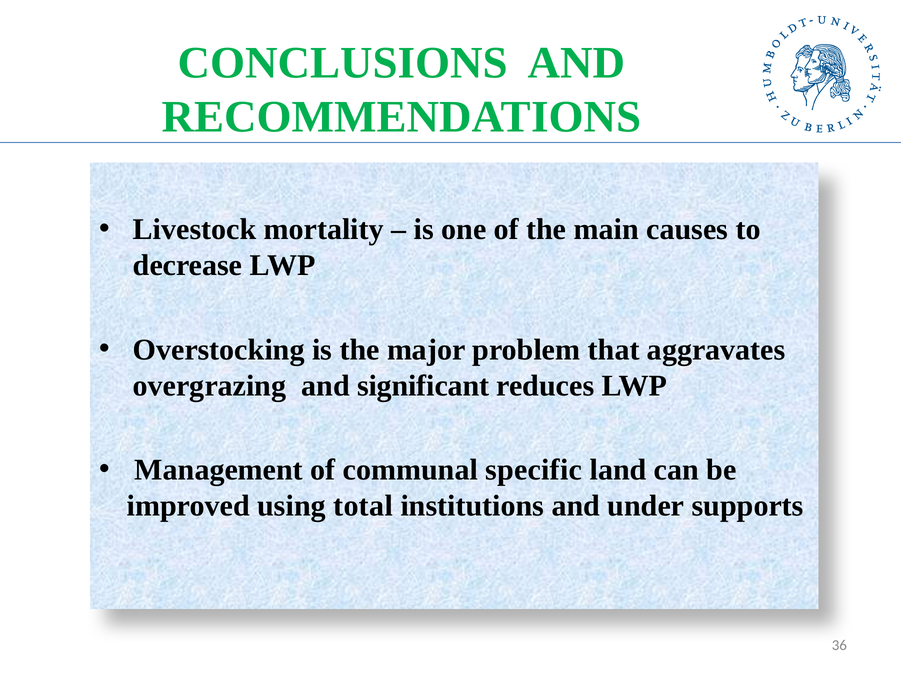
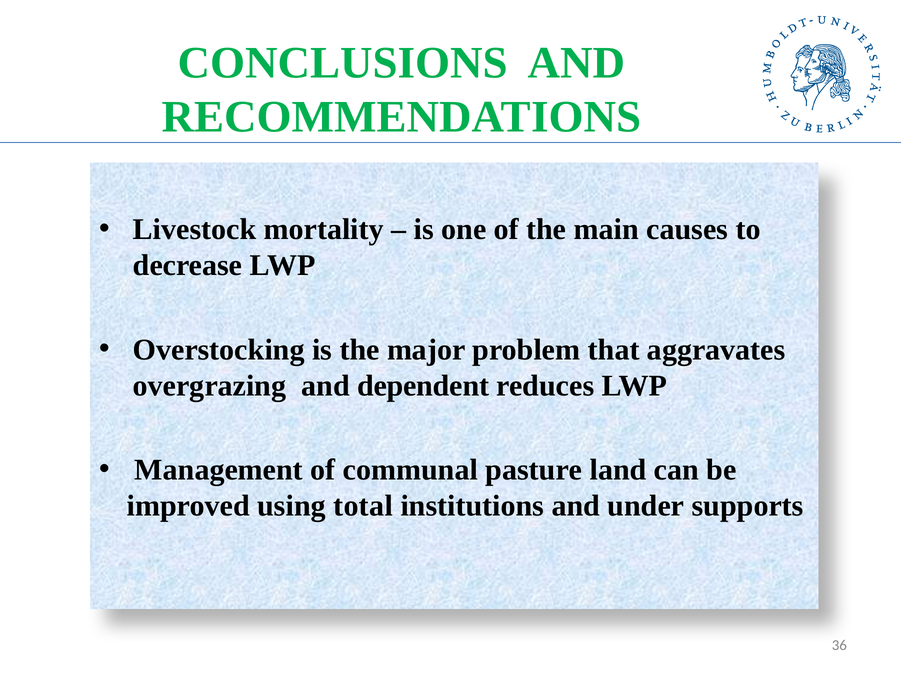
significant: significant -> dependent (423, 386)
specific: specific -> pasture (534, 470)
